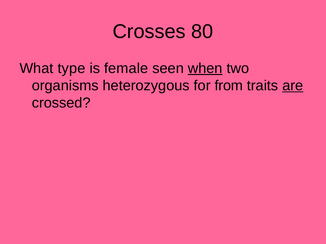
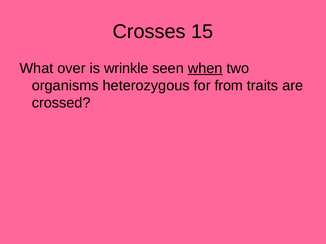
80: 80 -> 15 (202, 32)
type: type -> over (71, 68)
female: female -> wrinkle (126, 68)
are underline: present -> none (293, 86)
